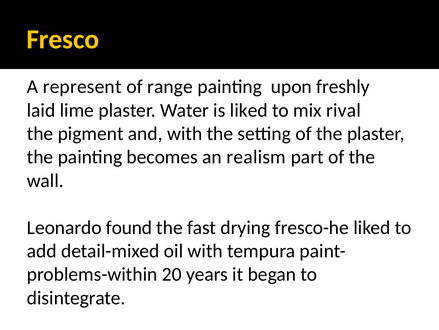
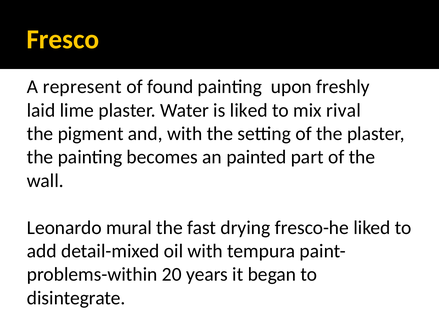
range: range -> found (170, 87)
realism: realism -> painted (256, 157)
found: found -> mural (129, 227)
